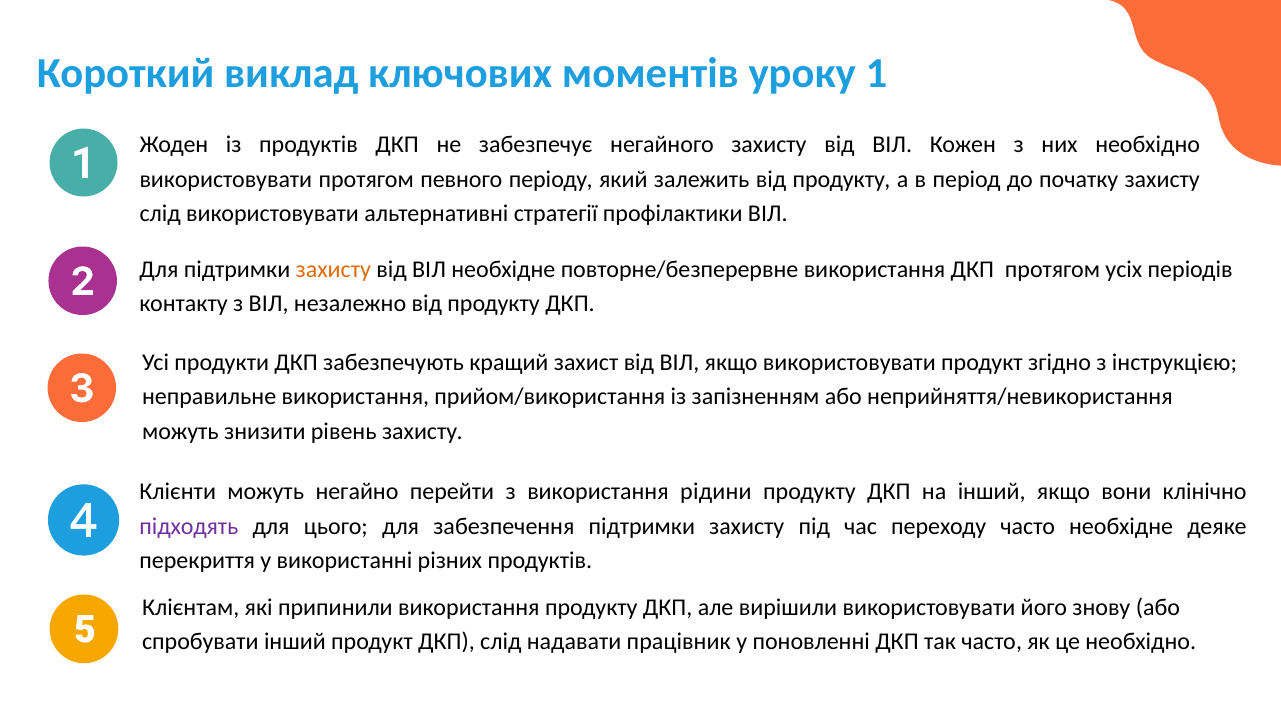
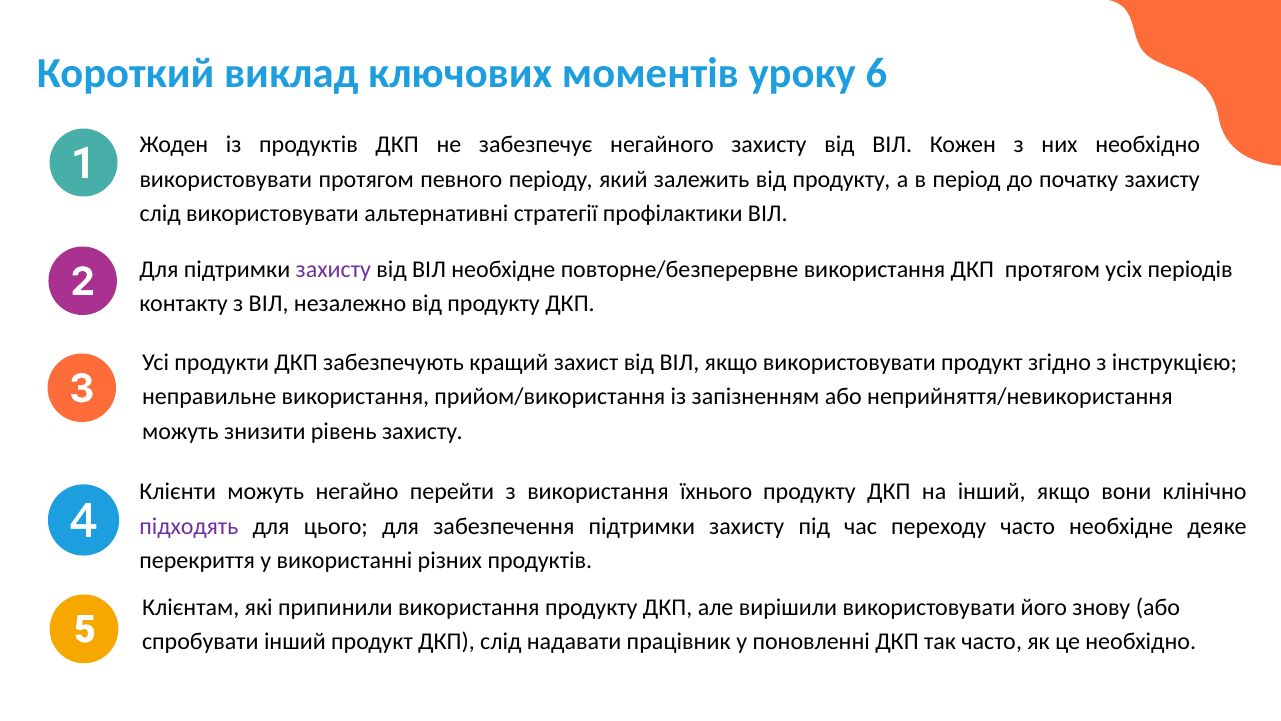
1: 1 -> 6 (876, 73)
захисту colour: orange -> purple (333, 270)
рідини: рідини -> їхнього (716, 492)
